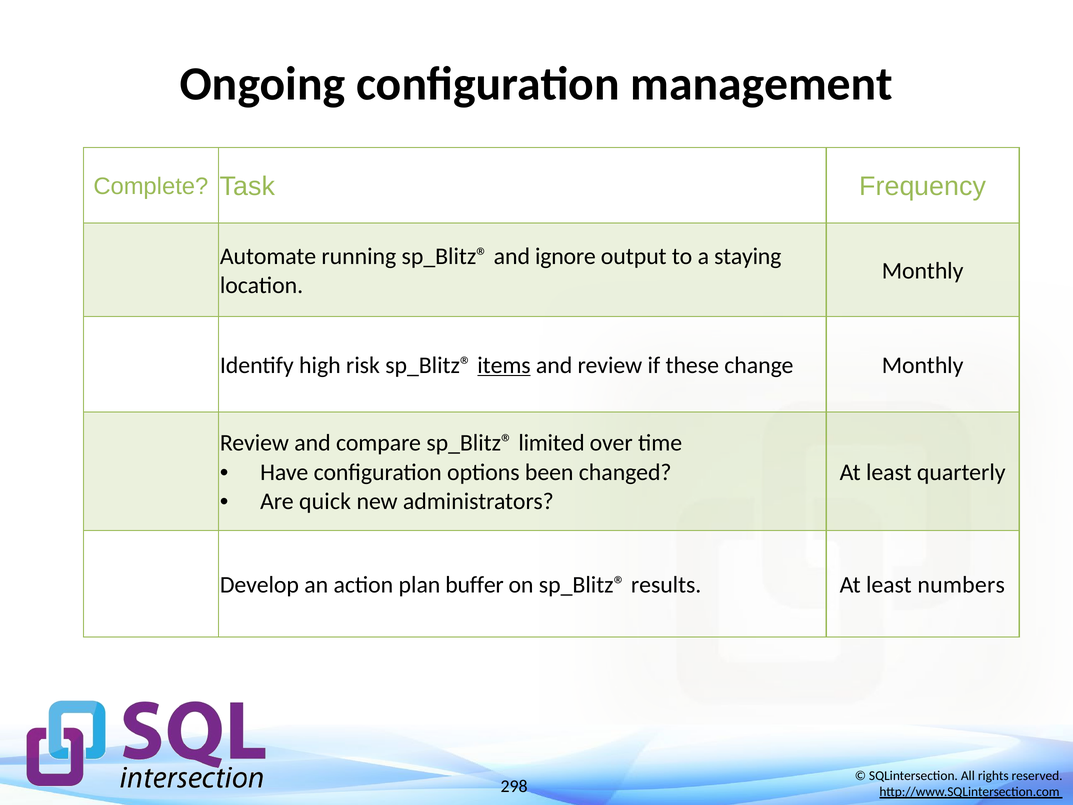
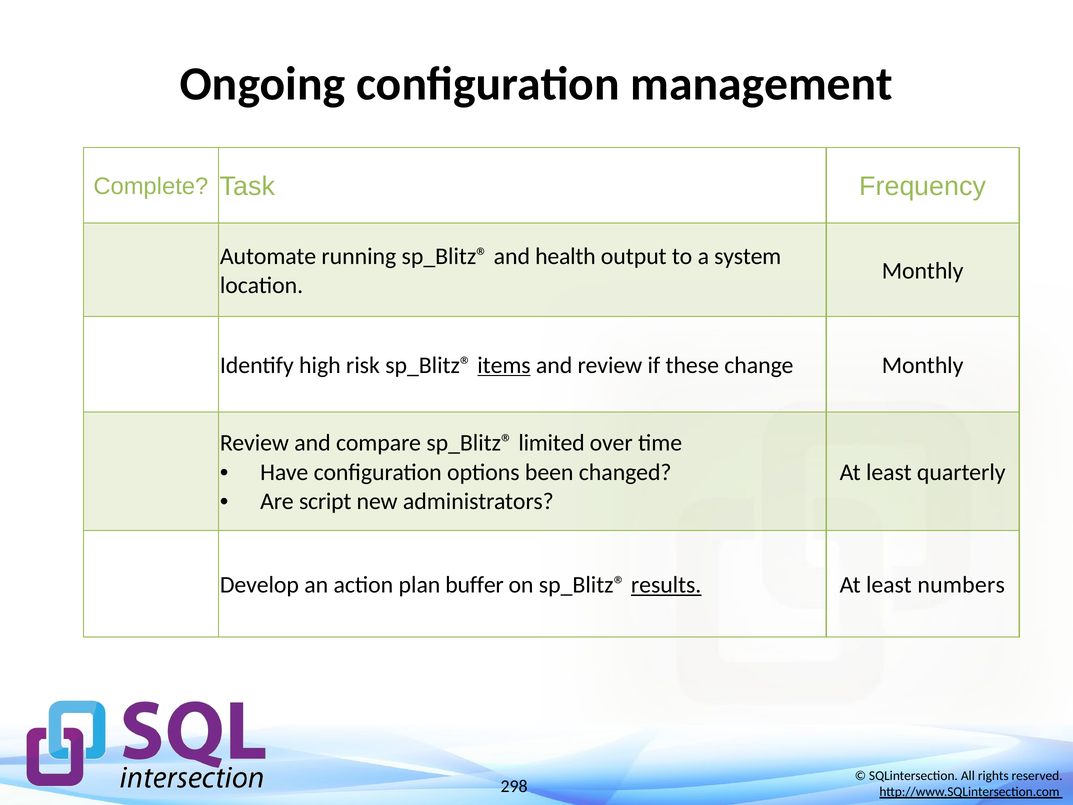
ignore: ignore -> health (565, 256)
staying: staying -> system (748, 256)
quick: quick -> script (325, 501)
results underline: none -> present (666, 585)
